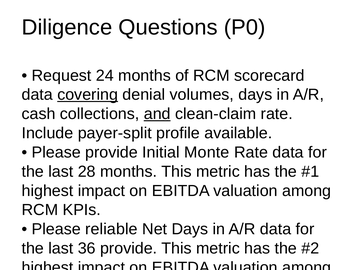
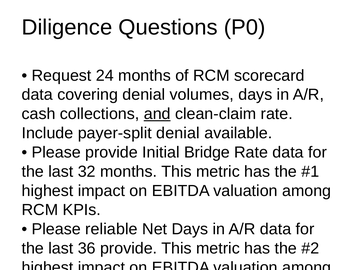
covering underline: present -> none (88, 95)
payer-split profile: profile -> denial (178, 133)
Monte: Monte -> Bridge (207, 153)
28: 28 -> 32 (87, 172)
